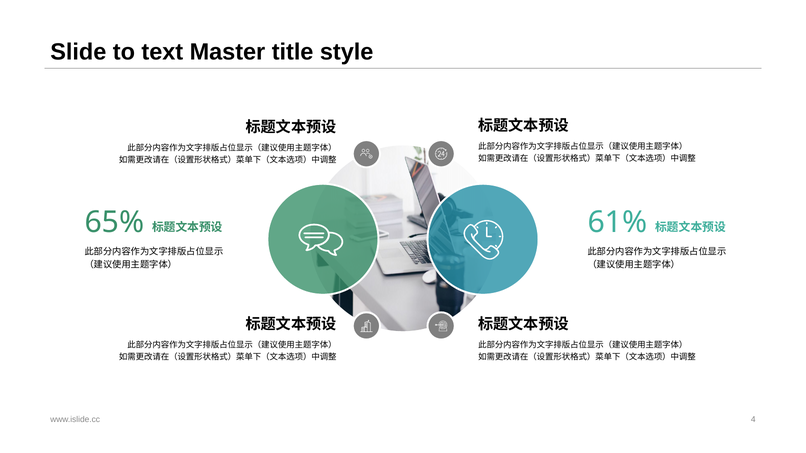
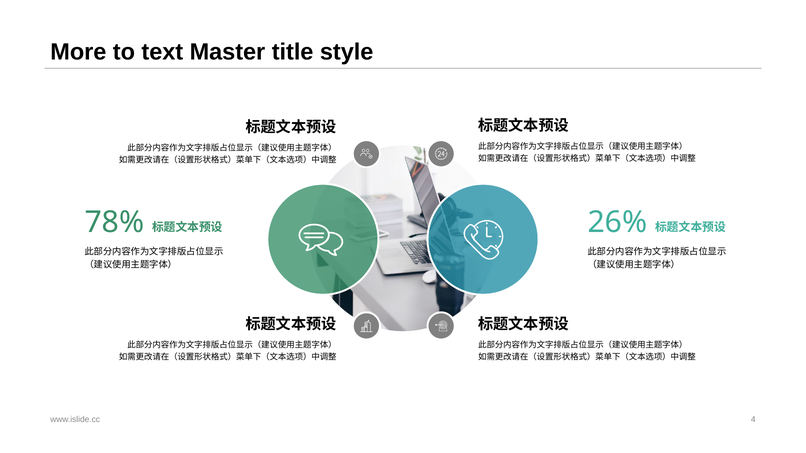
Slide: Slide -> More (78, 52)
65%: 65% -> 78% (114, 222)
61%: 61% -> 26% (617, 222)
